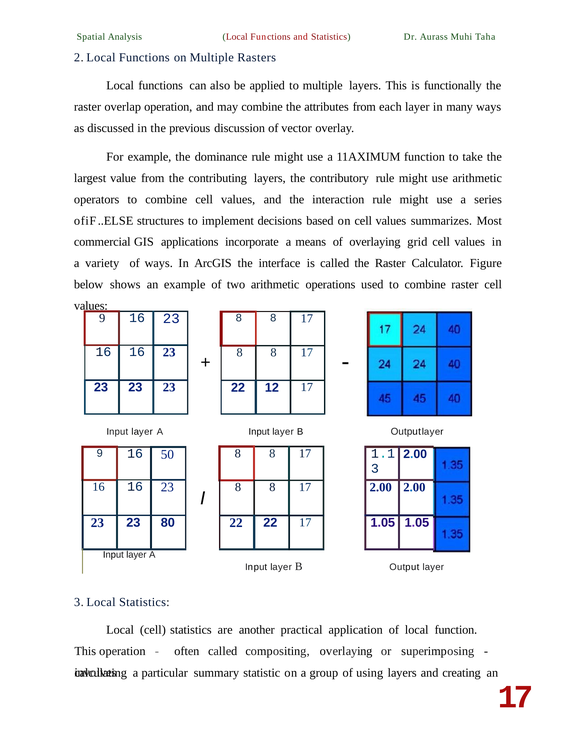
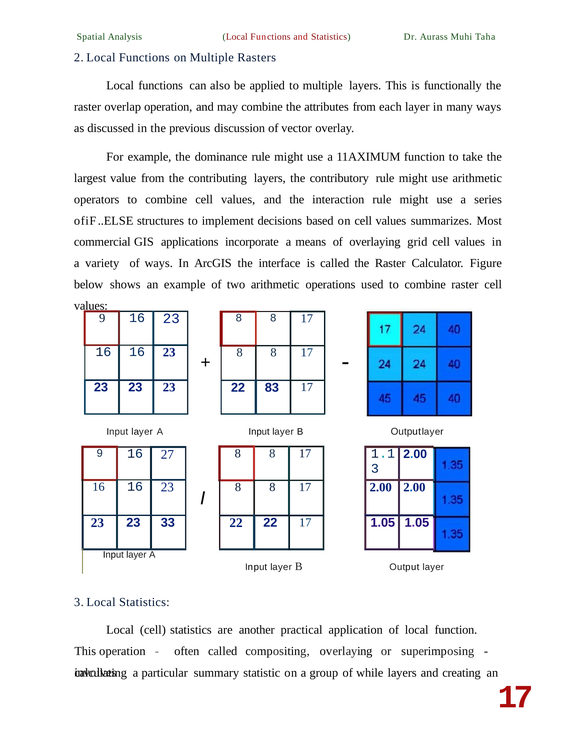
12: 12 -> 83 (272, 388)
50: 50 -> 27 (167, 455)
80: 80 -> 33 (168, 523)
using: using -> while (370, 673)
